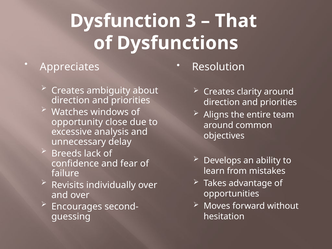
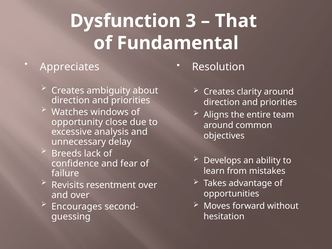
Dysfunctions: Dysfunctions -> Fundamental (178, 43)
individually: individually -> resentment (111, 185)
